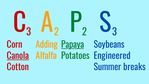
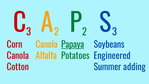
Adding: Adding -> Canola (47, 45)
Canola underline: present -> none (18, 56)
breaks: breaks -> adding (134, 67)
